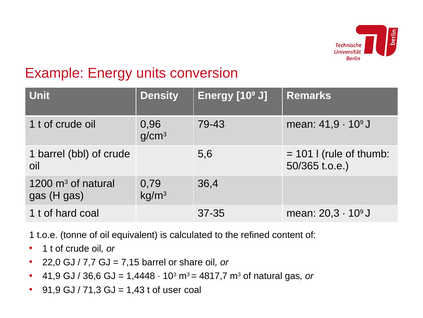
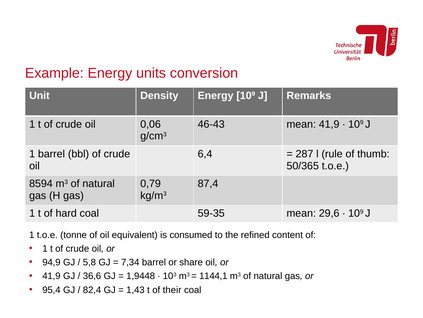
0,96: 0,96 -> 0,06 (151, 124)
79-43: 79-43 -> 46-43 (211, 124)
5,6: 5,6 -> 6,4 (205, 154)
101: 101 -> 287 (304, 154)
1200: 1200 -> 8594 (41, 183)
36,4: 36,4 -> 87,4 (208, 183)
37-35: 37-35 -> 59-35 (211, 213)
20,3: 20,3 -> 29,6 (329, 213)
calculated: calculated -> consumed (191, 234)
22,0: 22,0 -> 94,9 (51, 262)
7,7: 7,7 -> 5,8 (89, 262)
7,15: 7,15 -> 7,34 (130, 262)
1,4448: 1,4448 -> 1,9448 (141, 276)
4817,7: 4817,7 -> 1144,1 (213, 276)
91,9: 91,9 -> 95,4 (51, 289)
71,3: 71,3 -> 82,4 (92, 289)
user: user -> their (172, 289)
